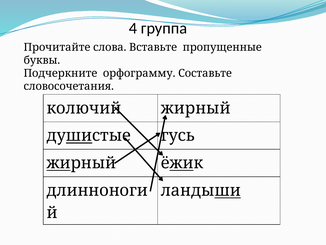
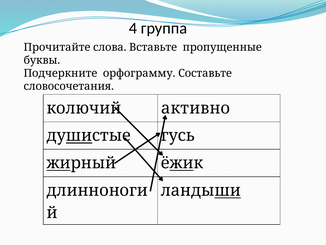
жирный: жирный -> активно (196, 108)
